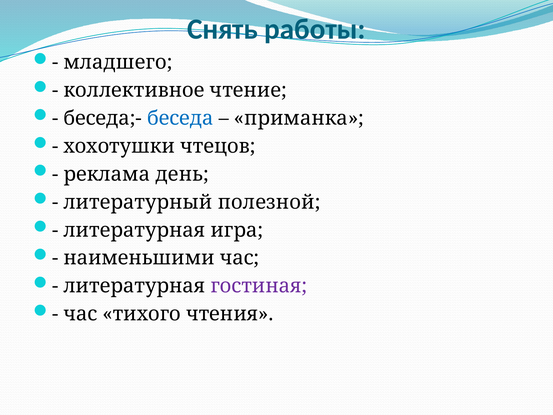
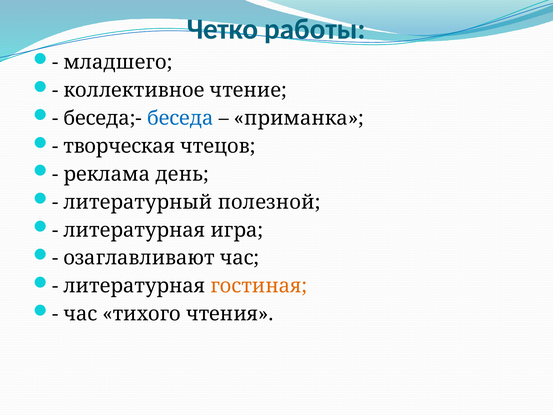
Снять: Снять -> Четко (223, 29)
хохотушки: хохотушки -> творческая (119, 146)
наименьшими: наименьшими -> озаглавливают (139, 258)
гостиная colour: purple -> orange (259, 286)
